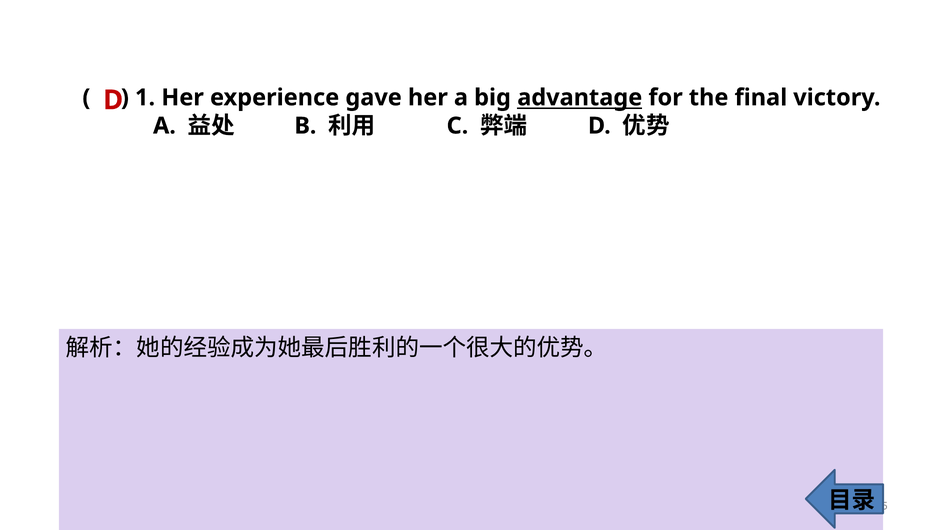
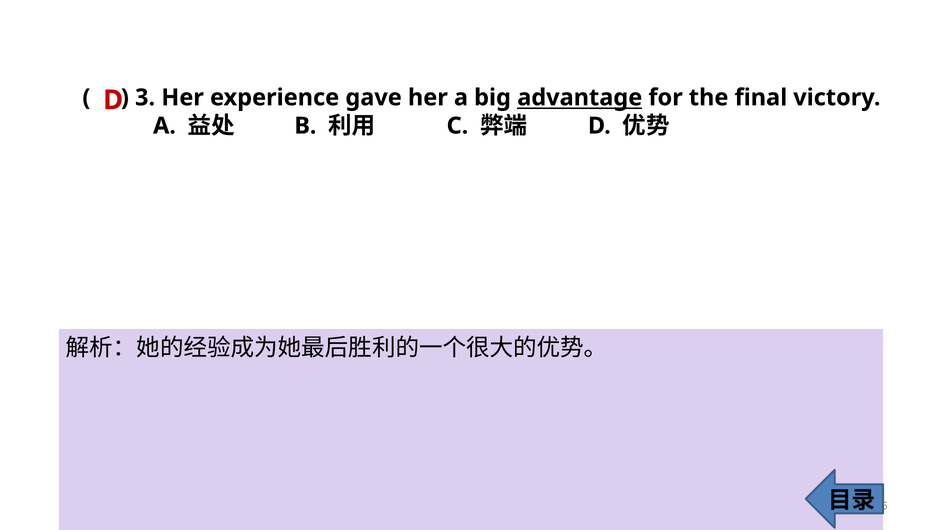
1: 1 -> 3 (145, 98)
